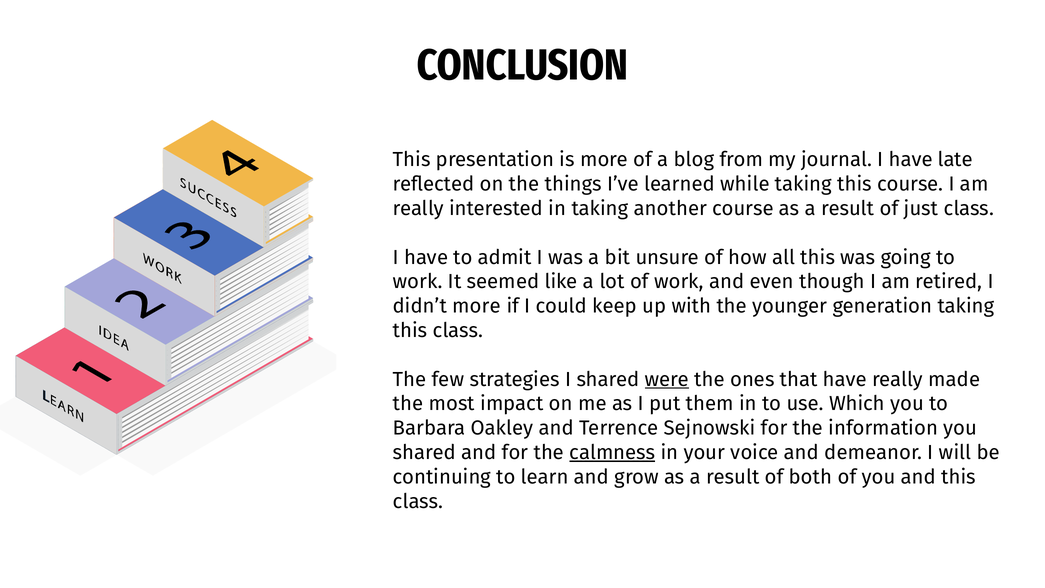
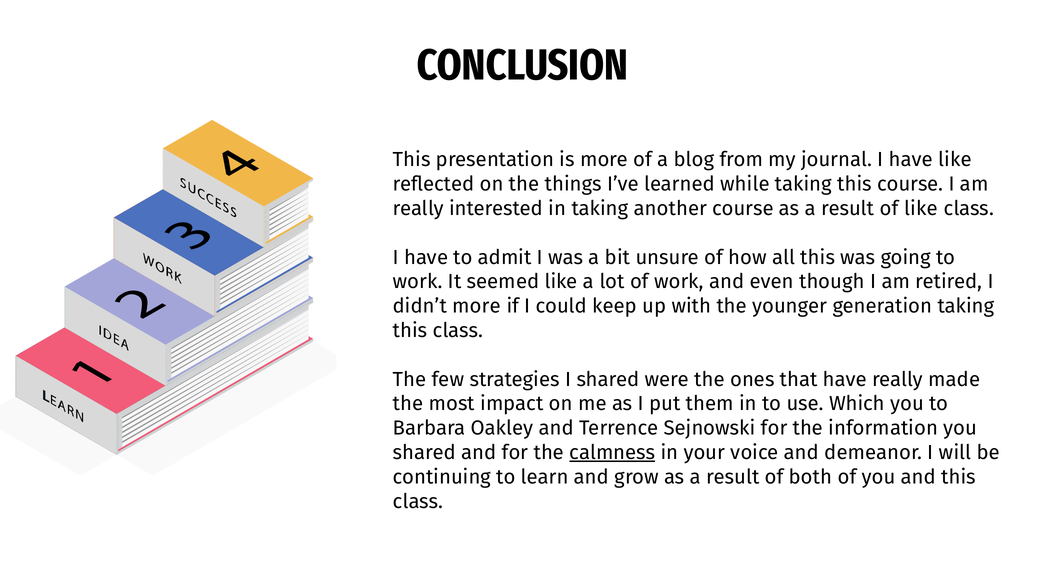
have late: late -> like (955, 160)
of just: just -> like (921, 208)
were underline: present -> none (667, 379)
